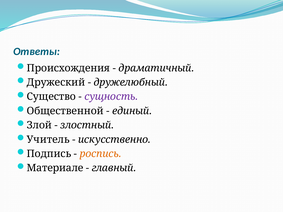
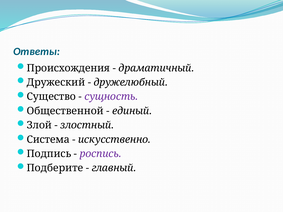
Учитель: Учитель -> Система (48, 140)
роспись colour: orange -> purple (101, 154)
Материале: Материале -> Подберите (55, 168)
